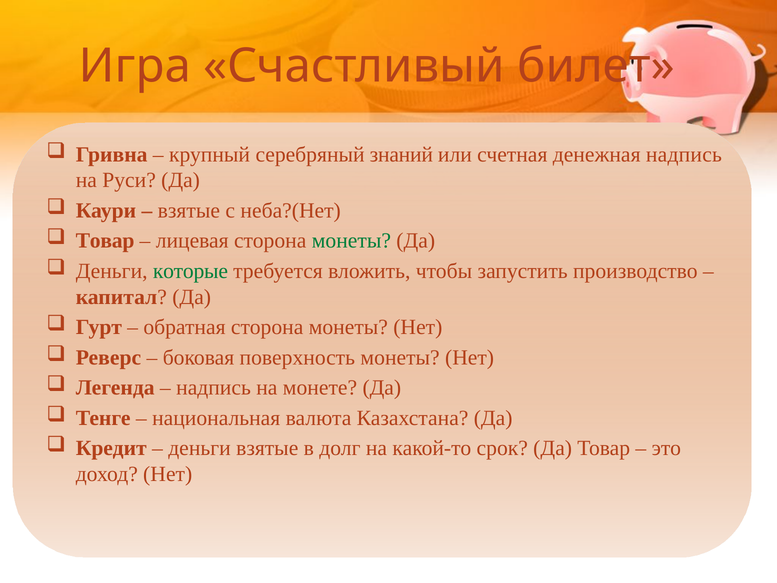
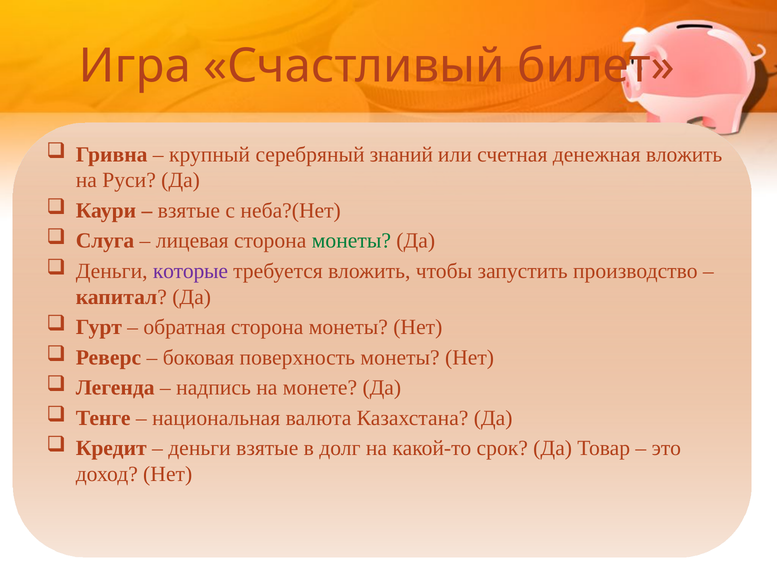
денежная надпись: надпись -> вложить (684, 154)
Товар: Товар -> Слуга (105, 241)
которые colour: green -> purple (190, 271)
